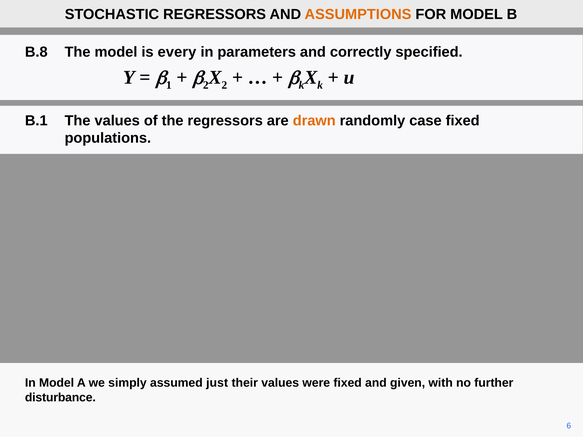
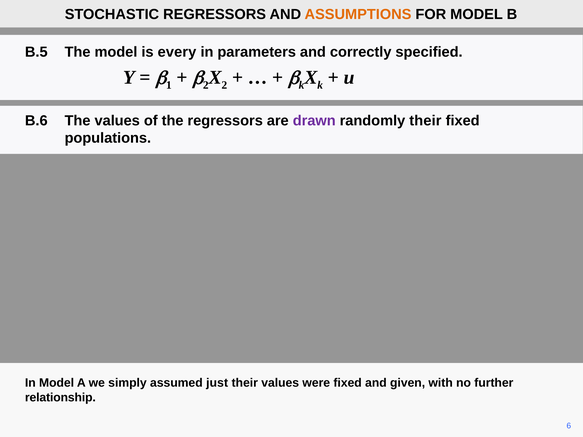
B.8: B.8 -> B.5 (36, 52)
B.1: B.1 -> B.6 (36, 121)
drawn colour: orange -> purple (314, 121)
randomly case: case -> their (425, 121)
disturbance: disturbance -> relationship (60, 398)
